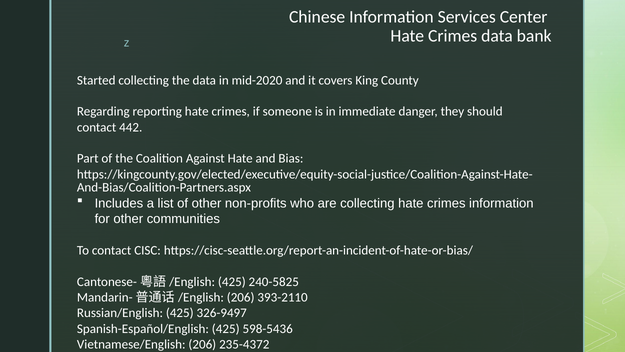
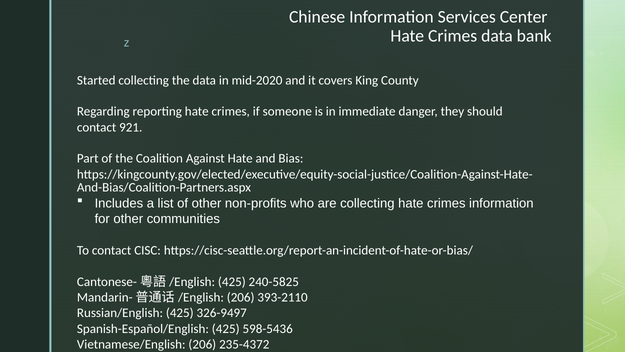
442: 442 -> 921 (131, 127)
